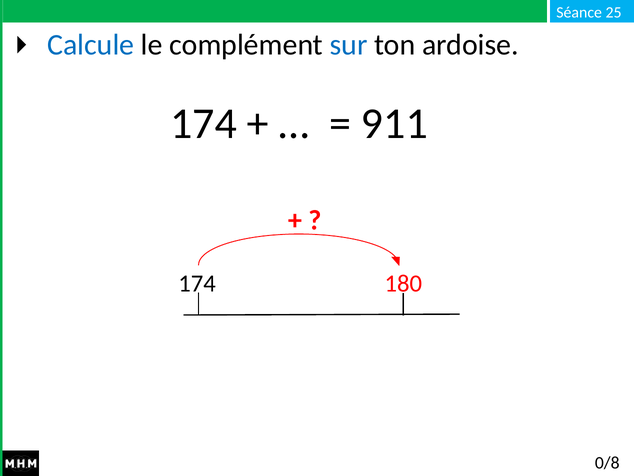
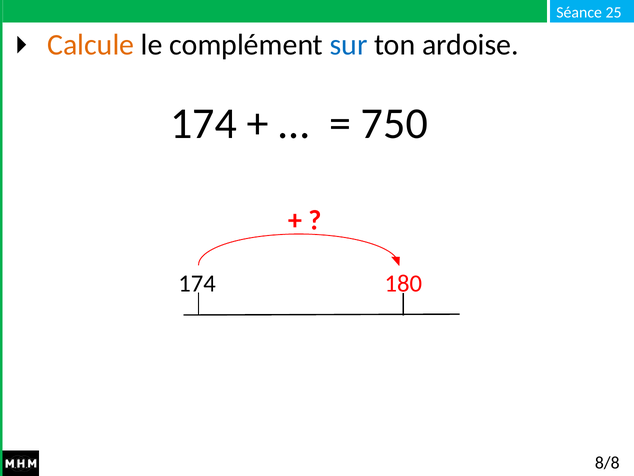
Calcule colour: blue -> orange (91, 45)
911: 911 -> 750 (394, 124)
0/8: 0/8 -> 8/8 (607, 463)
